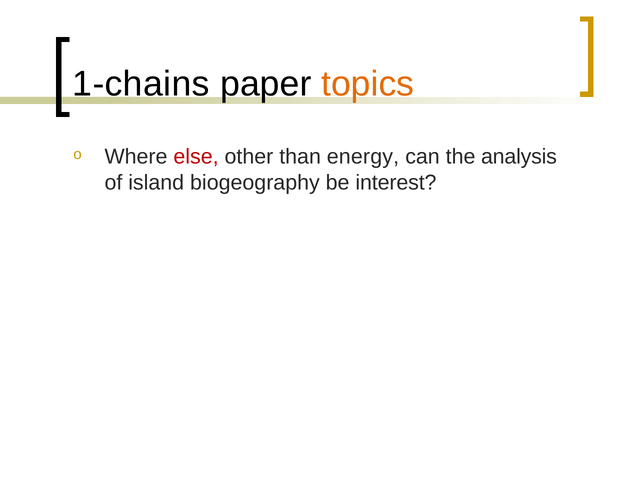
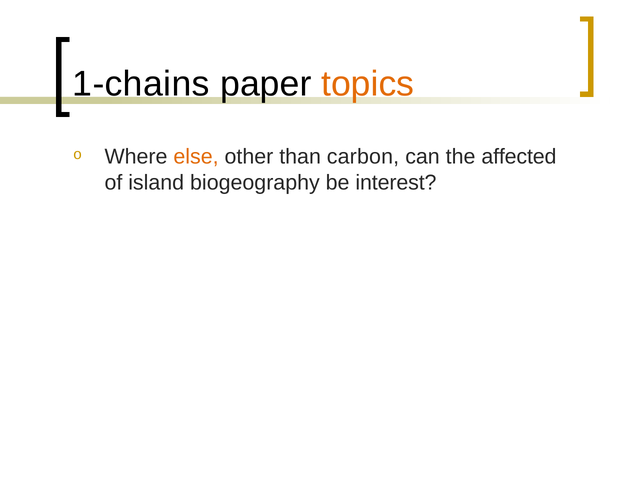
else colour: red -> orange (196, 157)
energy: energy -> carbon (363, 157)
analysis: analysis -> affected (519, 157)
